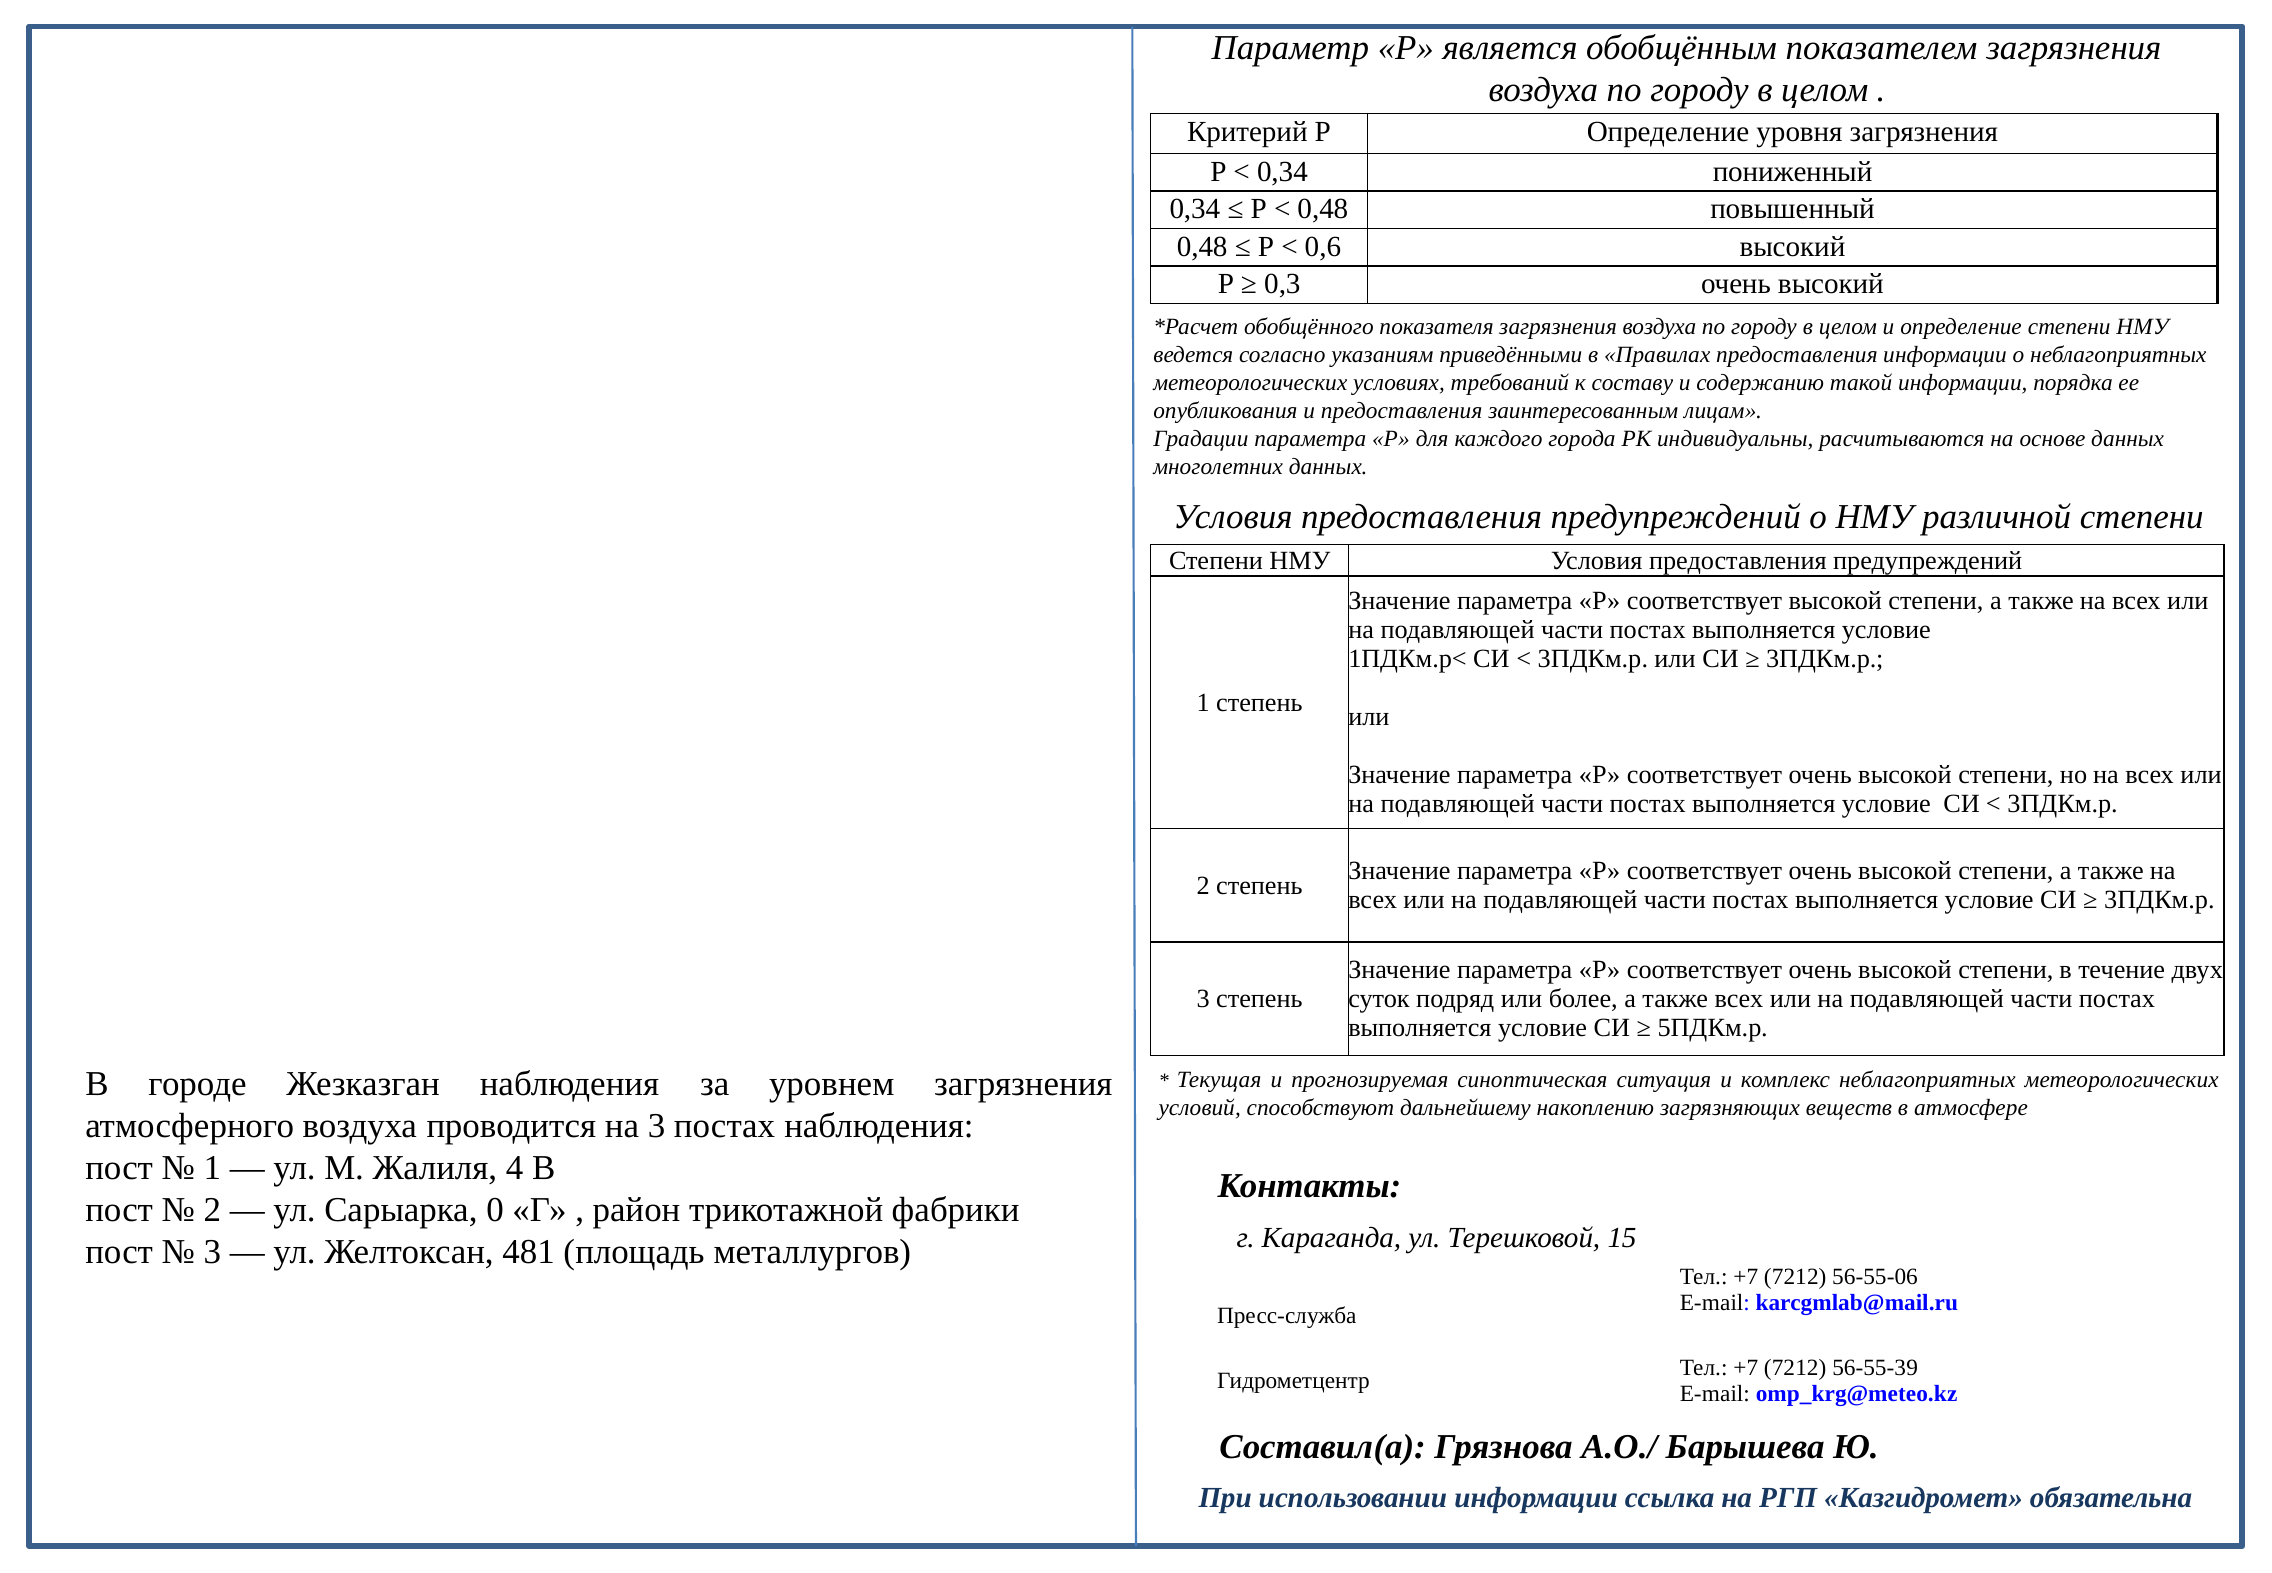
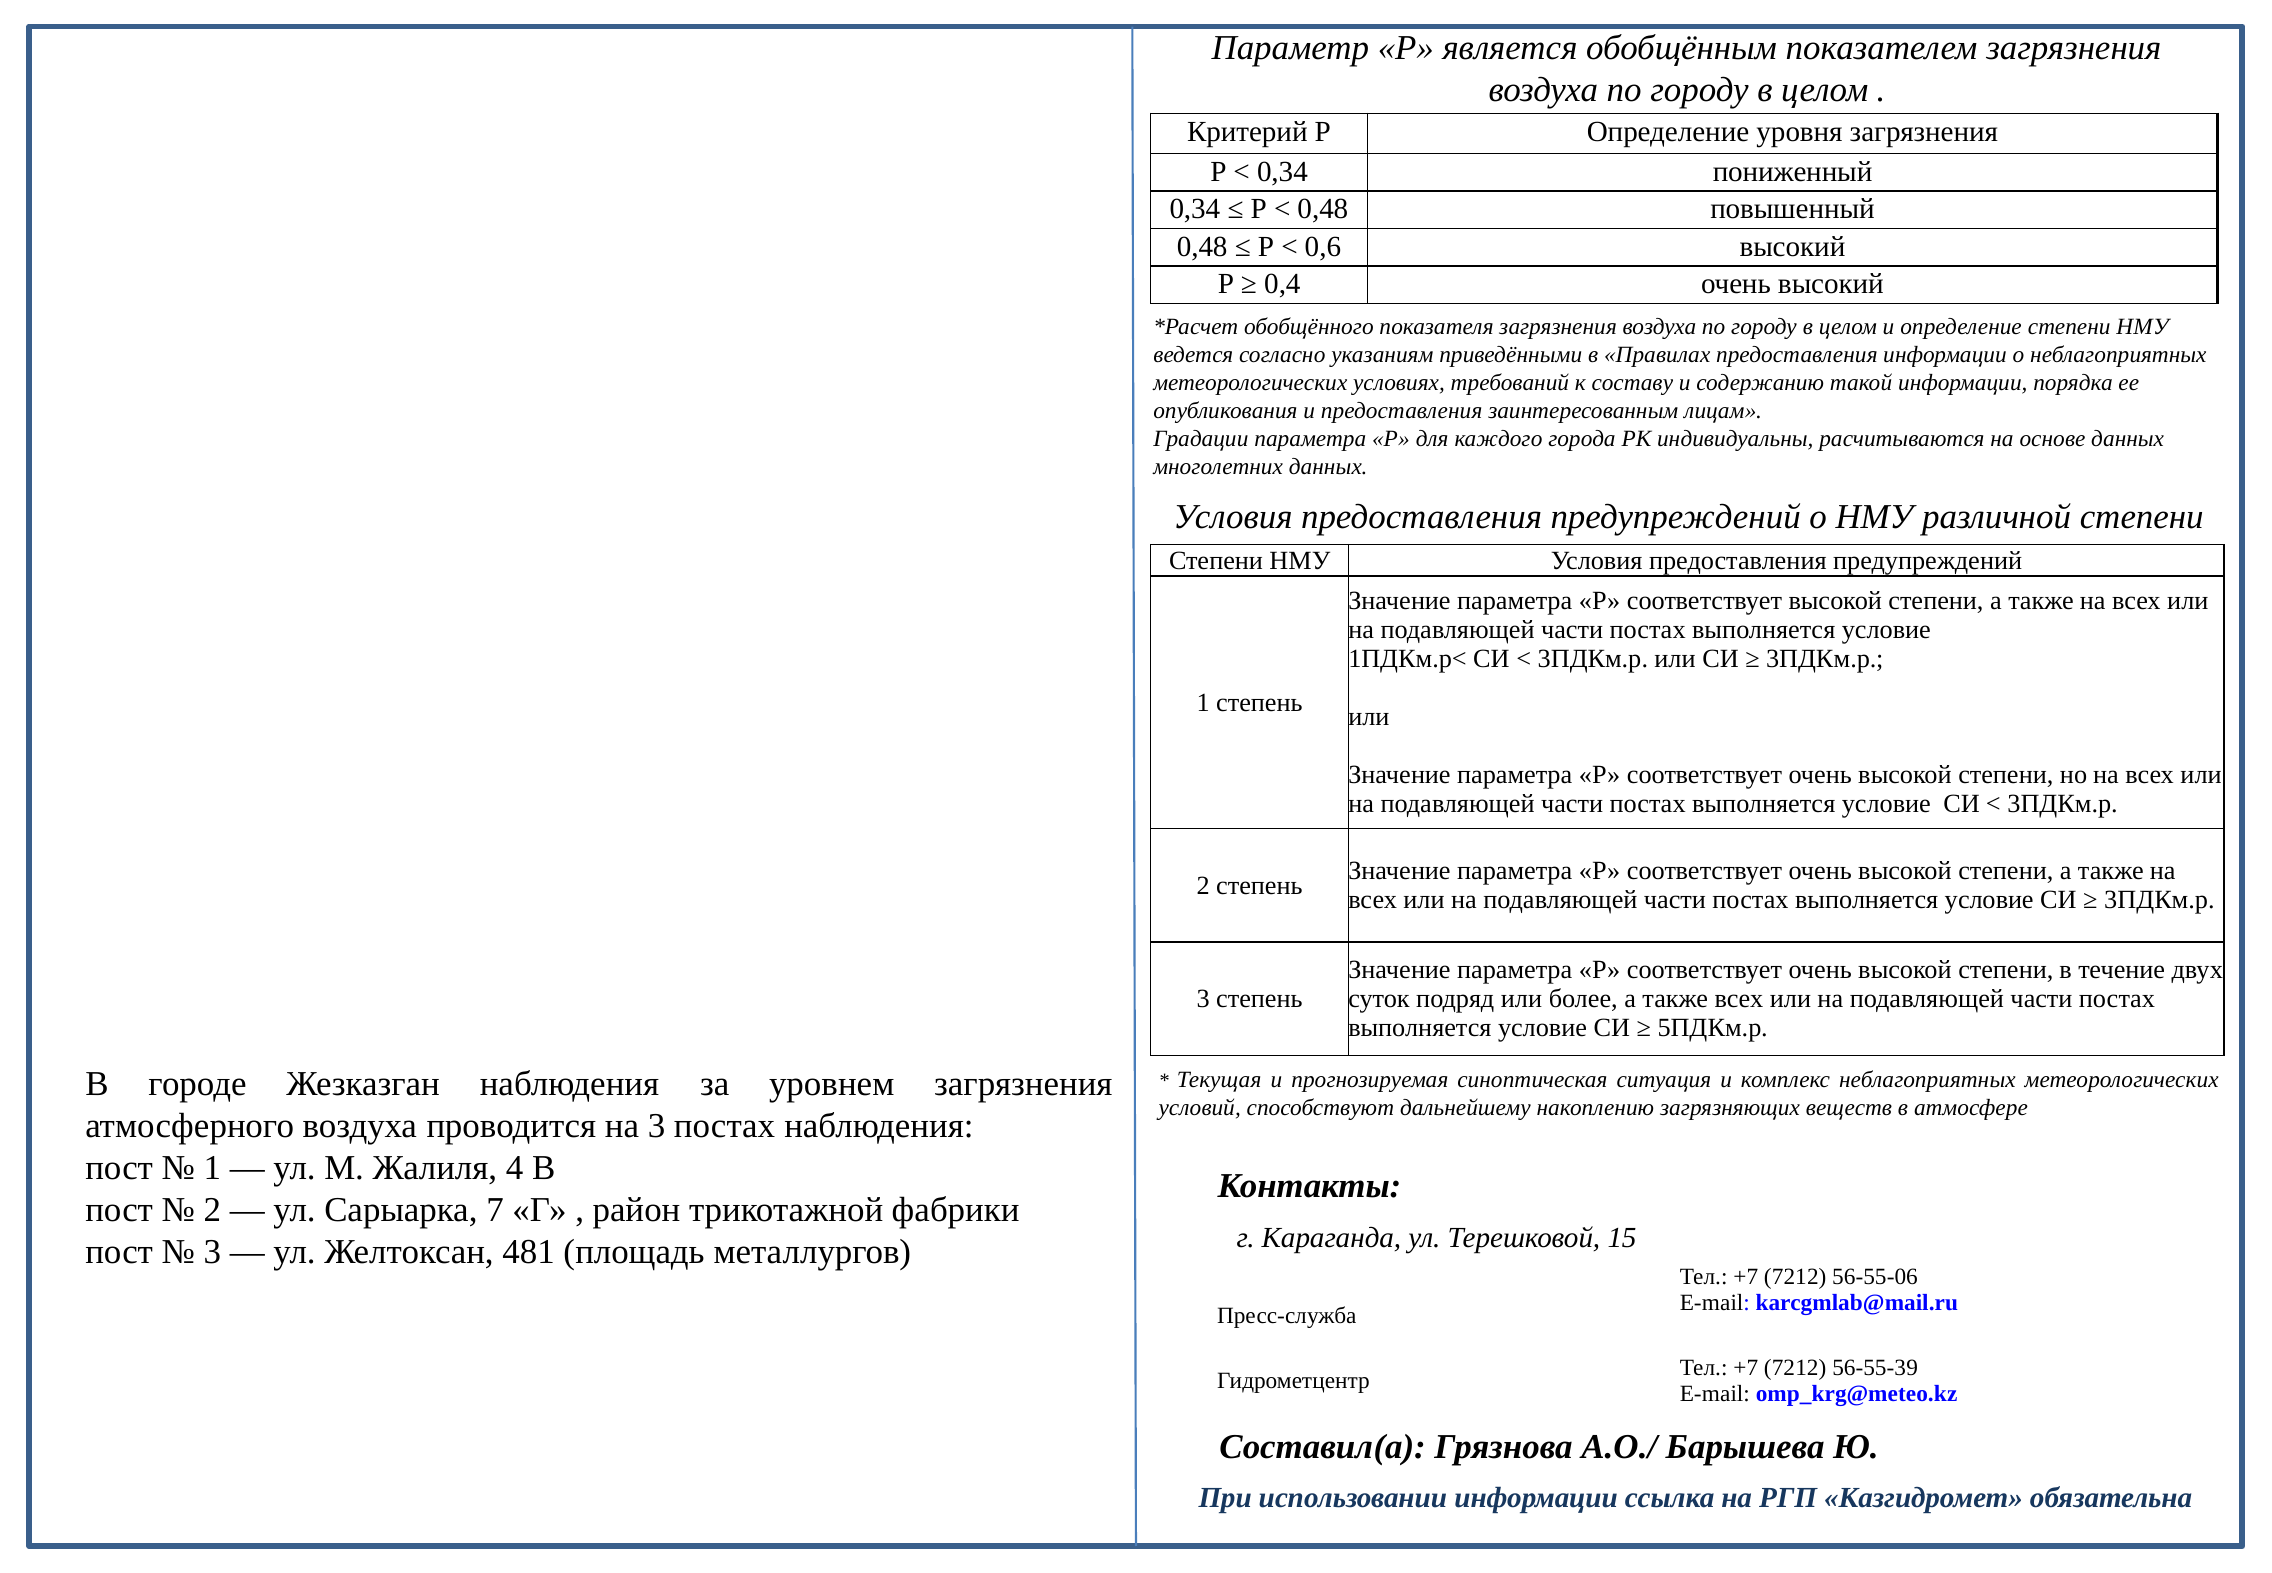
0,3: 0,3 -> 0,4 (1282, 284)
0: 0 -> 7 (495, 1210)
